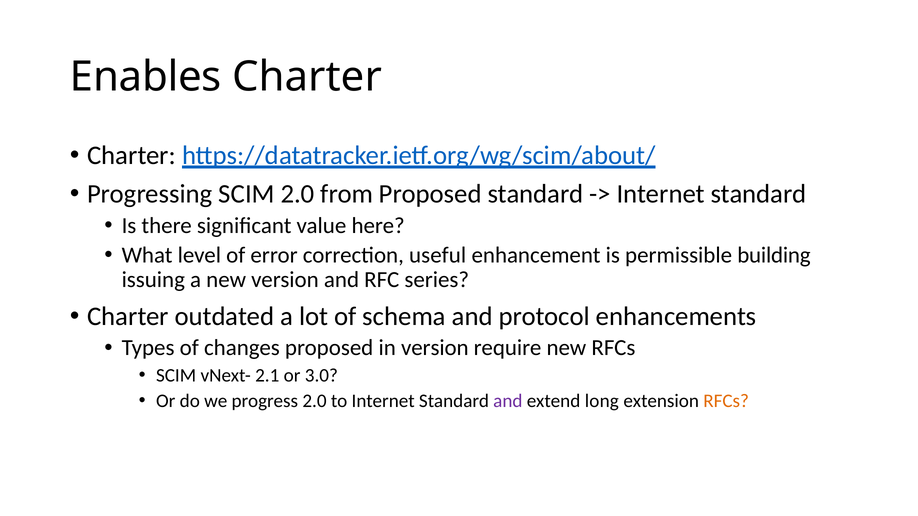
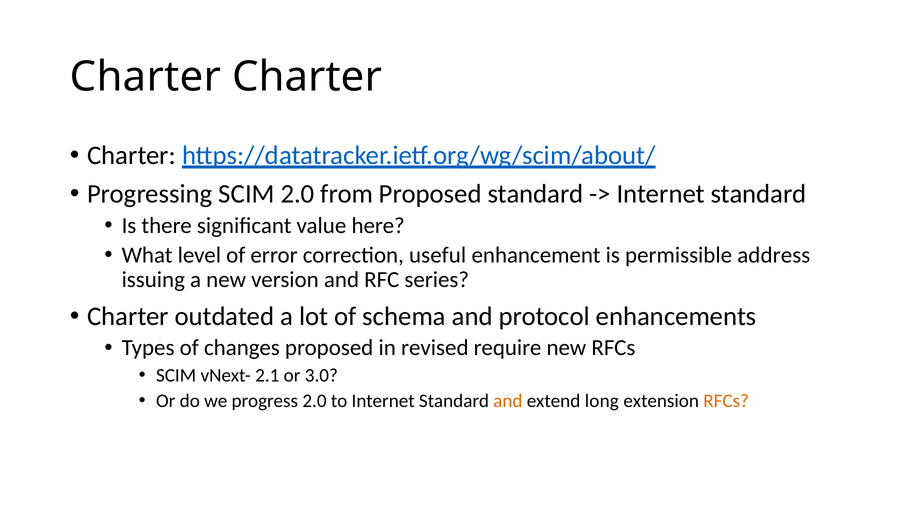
Enables: Enables -> Charter (146, 77)
building: building -> address (774, 255)
in version: version -> revised (435, 348)
and colour: purple -> orange (508, 401)
